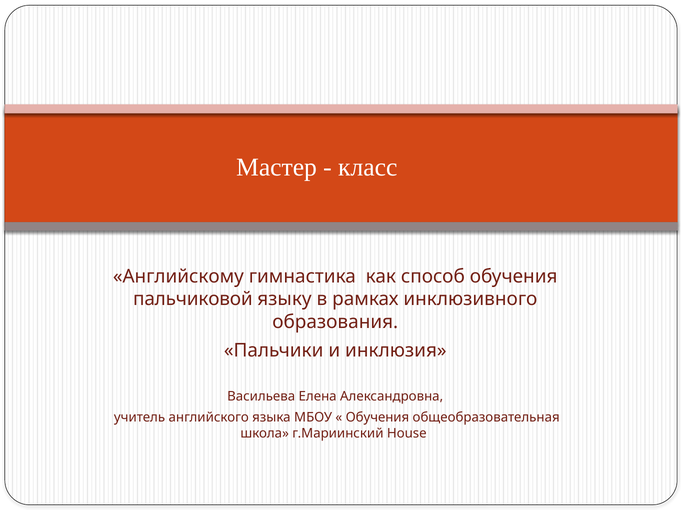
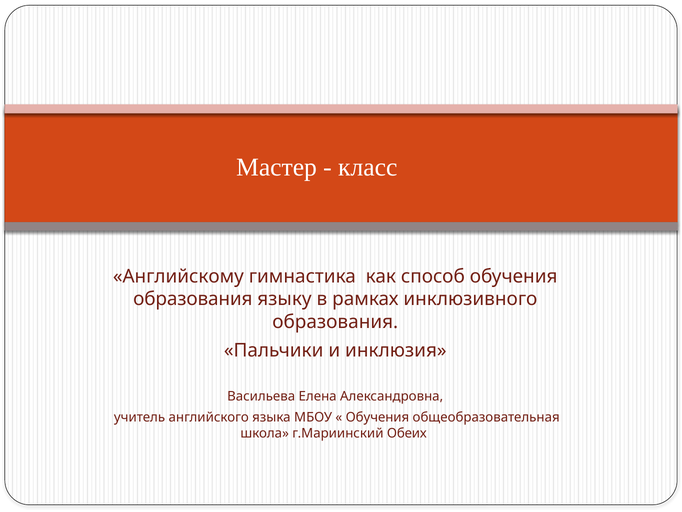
пальчиковой: пальчиковой -> образования (193, 299)
House: House -> Обеих (407, 433)
